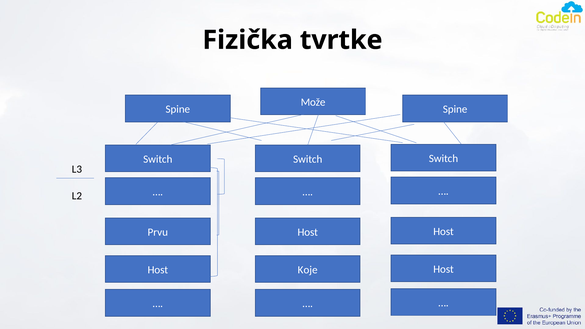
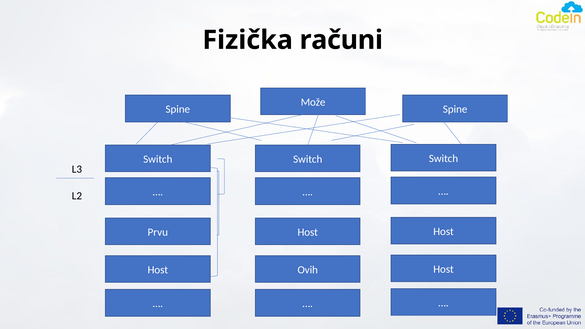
tvrtke: tvrtke -> računi (341, 40)
Koje: Koje -> Ovih (308, 270)
